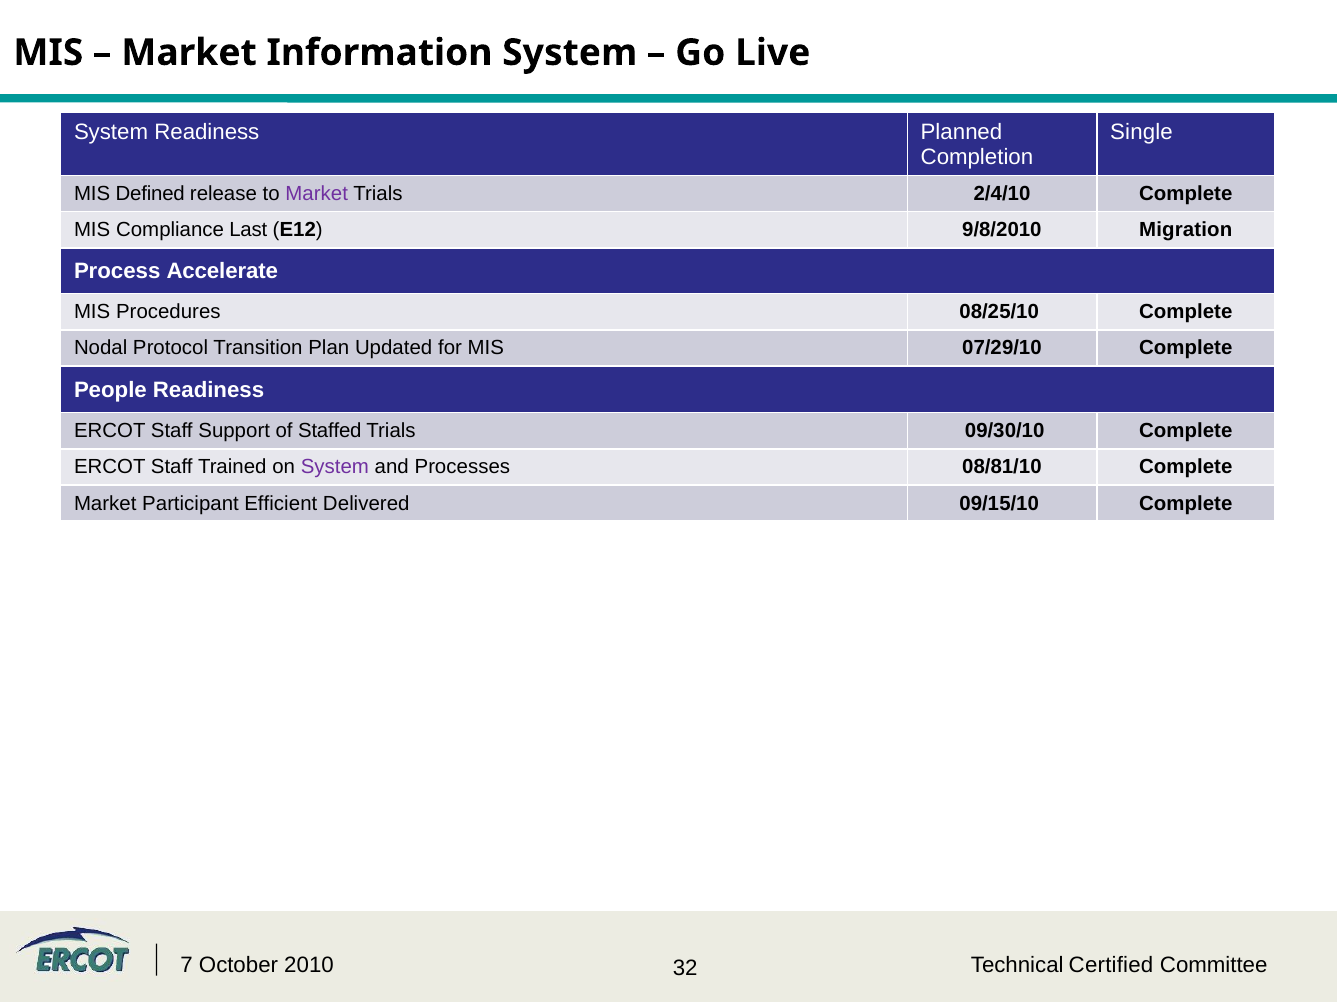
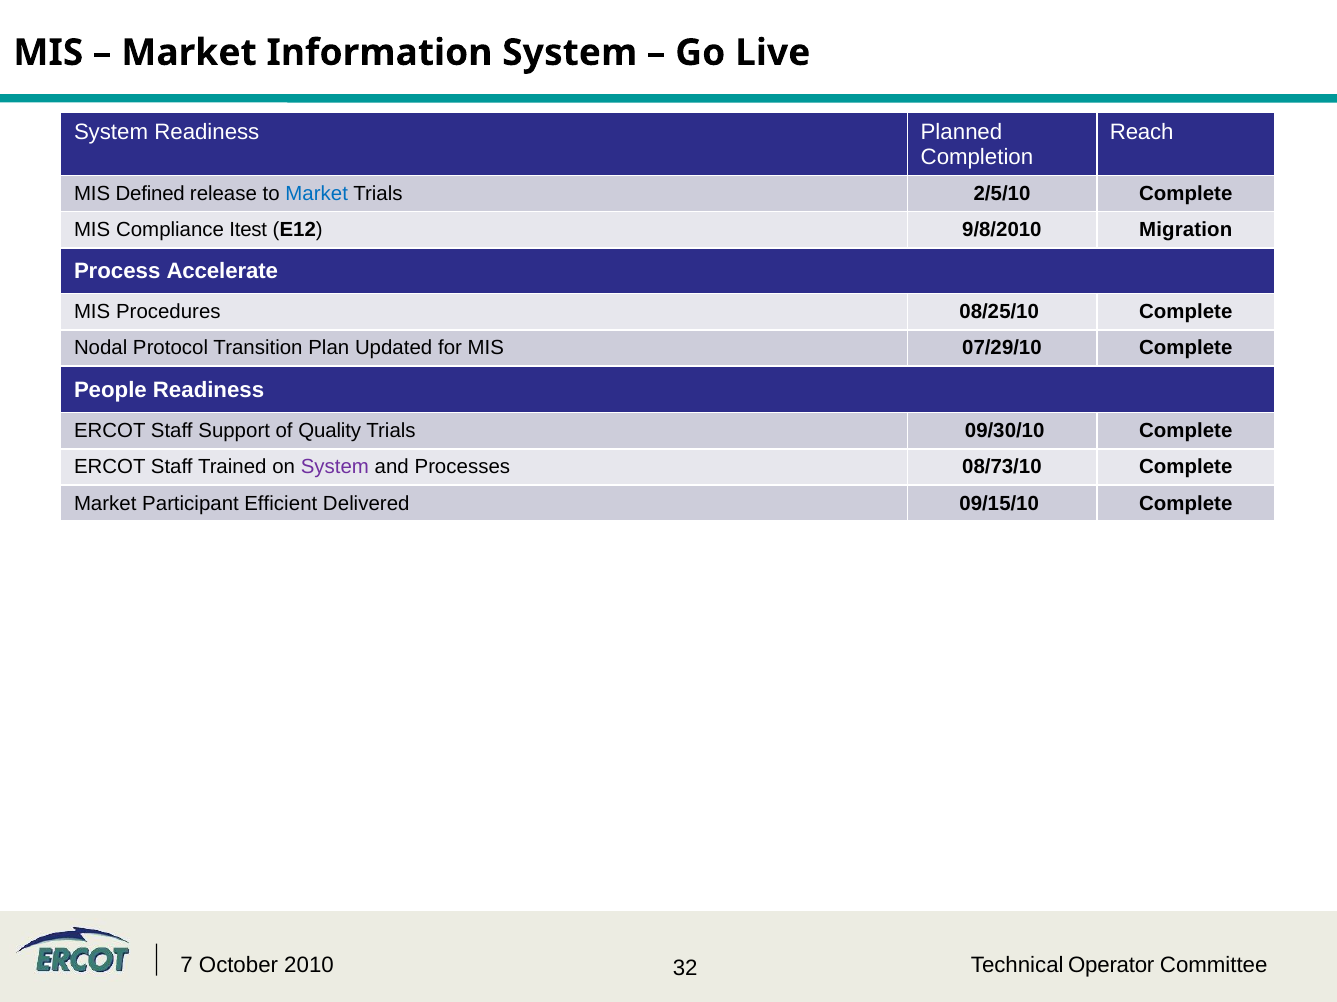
Single: Single -> Reach (1142, 132)
Market colour: purple -> blue (317, 194)
2/4/10: 2/4/10 -> 2/5/10 (1002, 194)
Last: Last -> Itest (248, 230)
Staffed: Staffed -> Quality (330, 431)
08/81/10: 08/81/10 -> 08/73/10 (1002, 468)
Certified: Certified -> Operator (1111, 966)
